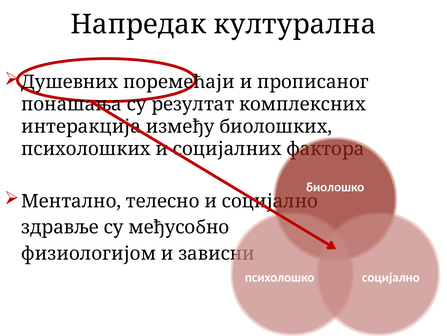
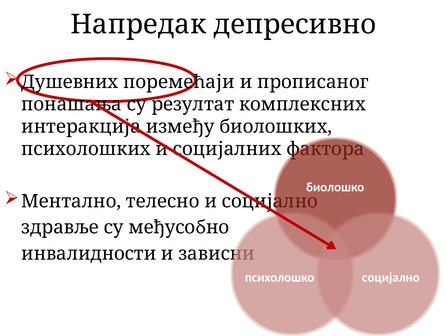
културална: културална -> депресивно (295, 24)
физиологијом: физиологијом -> инвалидности (89, 253)
